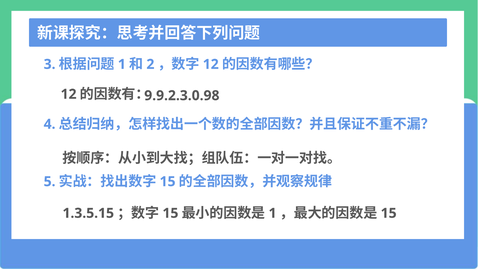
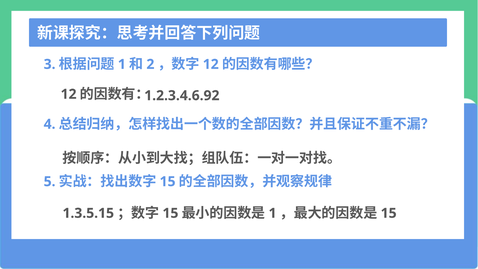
9.9.2.3.0.98: 9.9.2.3.0.98 -> 1.2.3.4.6.92 (182, 96)
